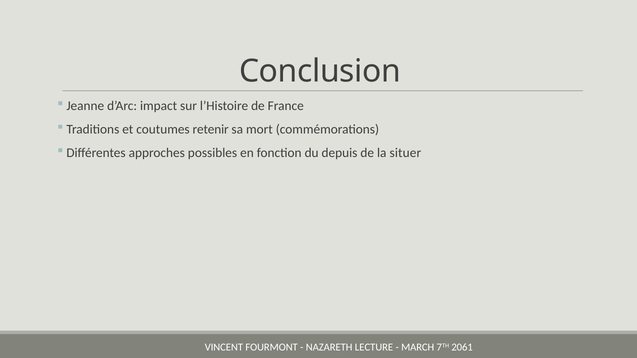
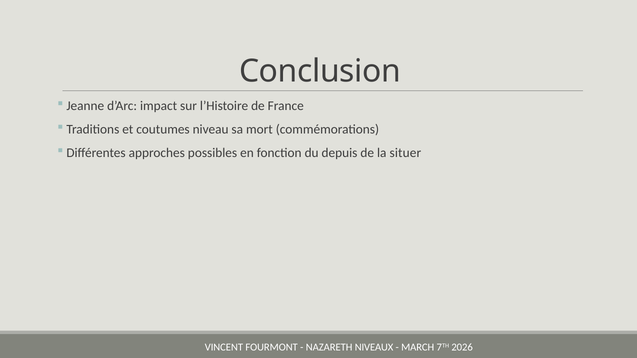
retenir: retenir -> niveau (211, 130)
LECTURE: LECTURE -> NIVEAUX (374, 348)
2061: 2061 -> 2026 (462, 348)
